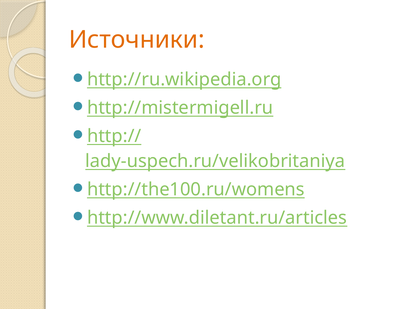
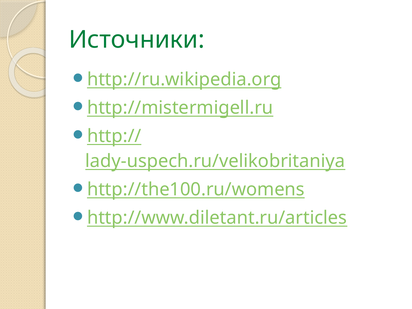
Источники colour: orange -> green (137, 40)
